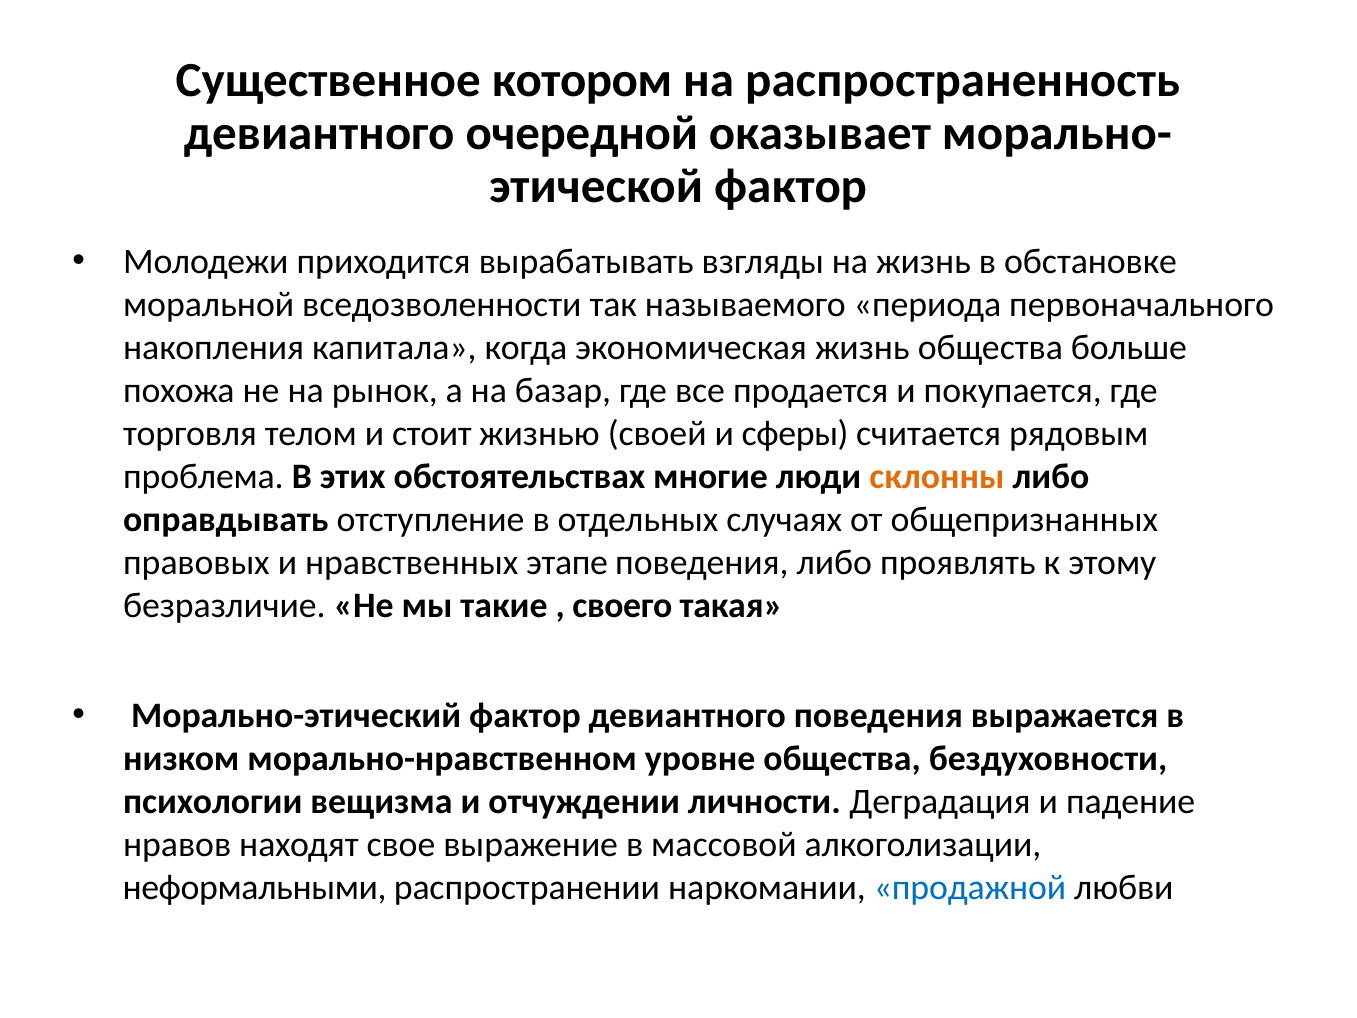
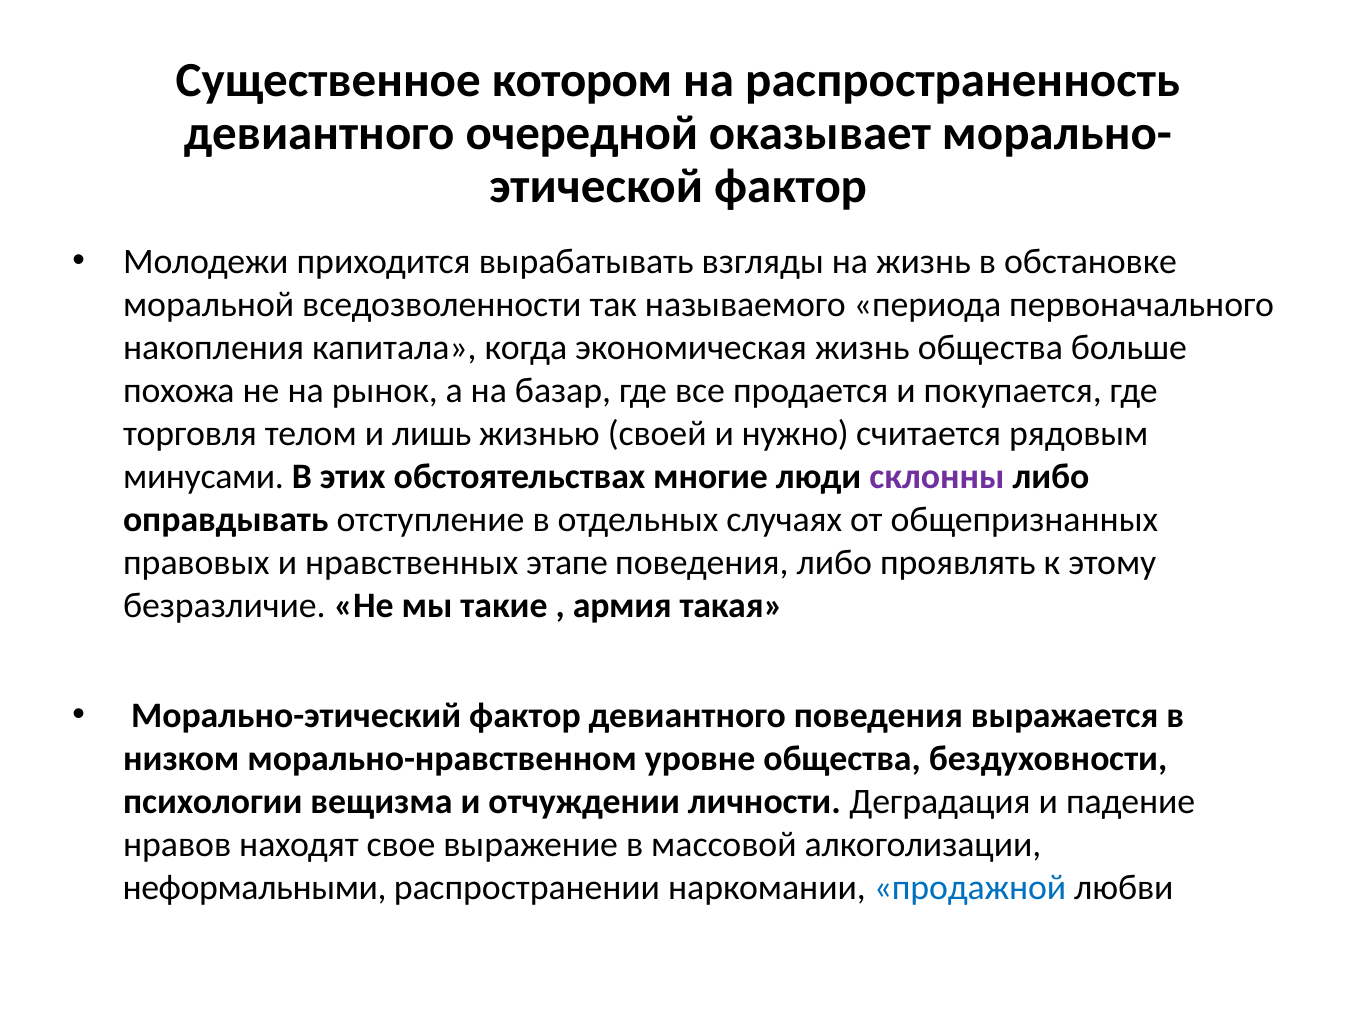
стоит: стоит -> лишь (432, 434)
сферы: сферы -> нужно (795, 434)
проблема: проблема -> минусами (204, 477)
склонны colour: orange -> purple (937, 477)
своего: своего -> армия (622, 605)
